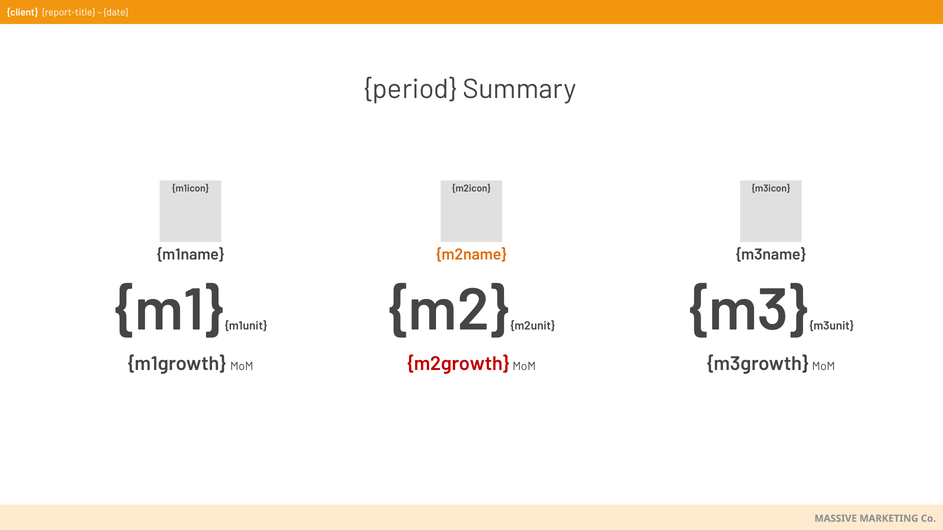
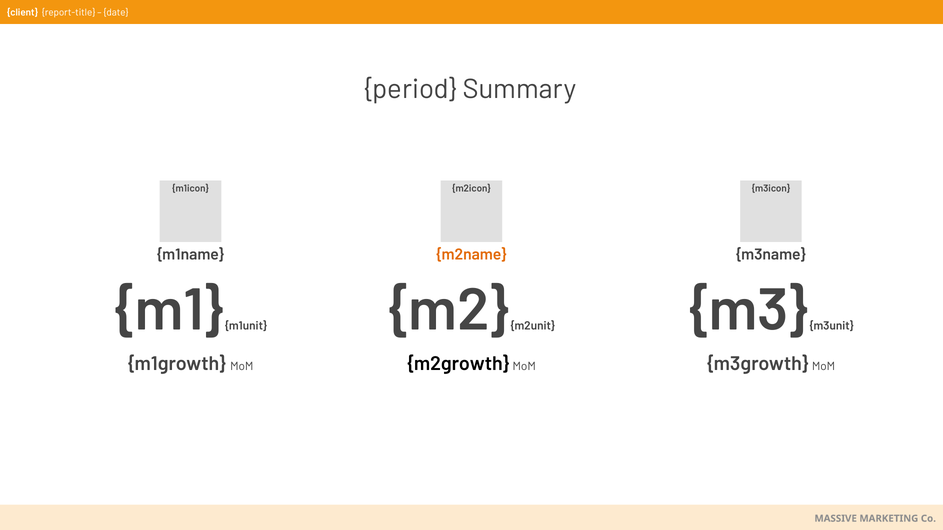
m2growth colour: red -> black (458, 364)
